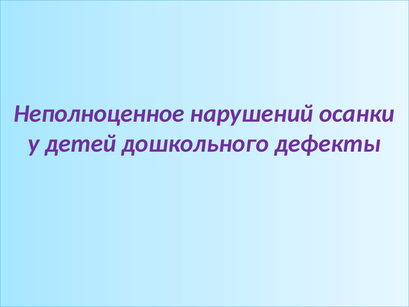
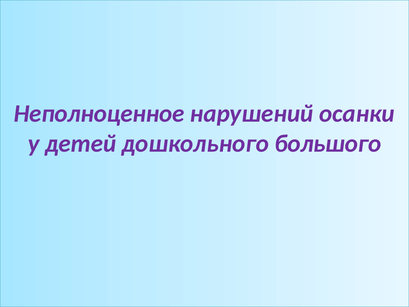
дефекты: дефекты -> большого (328, 144)
